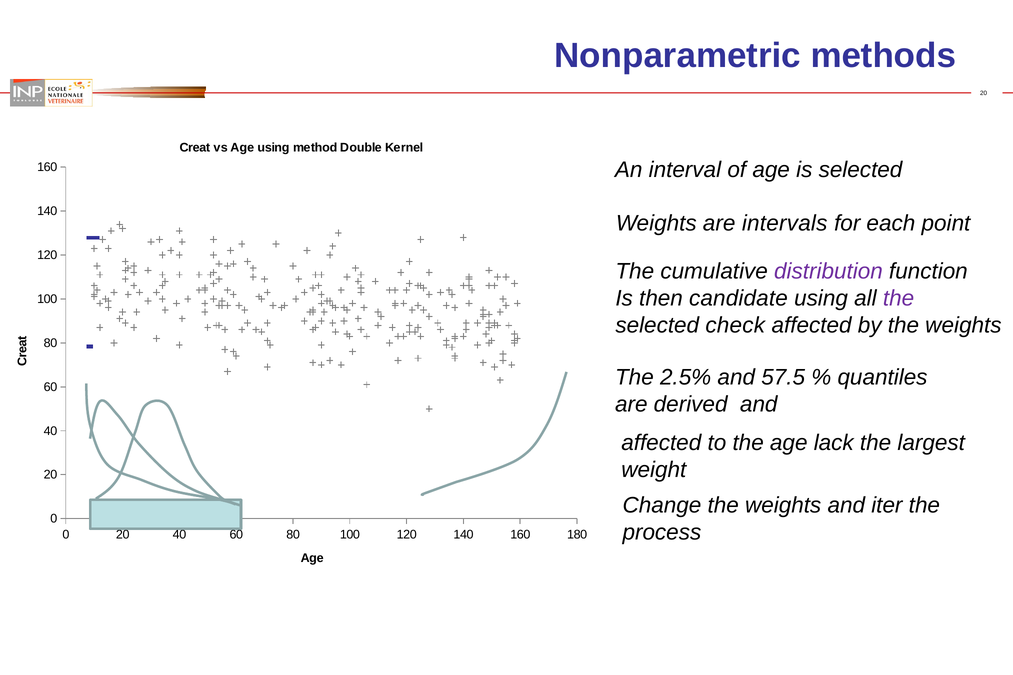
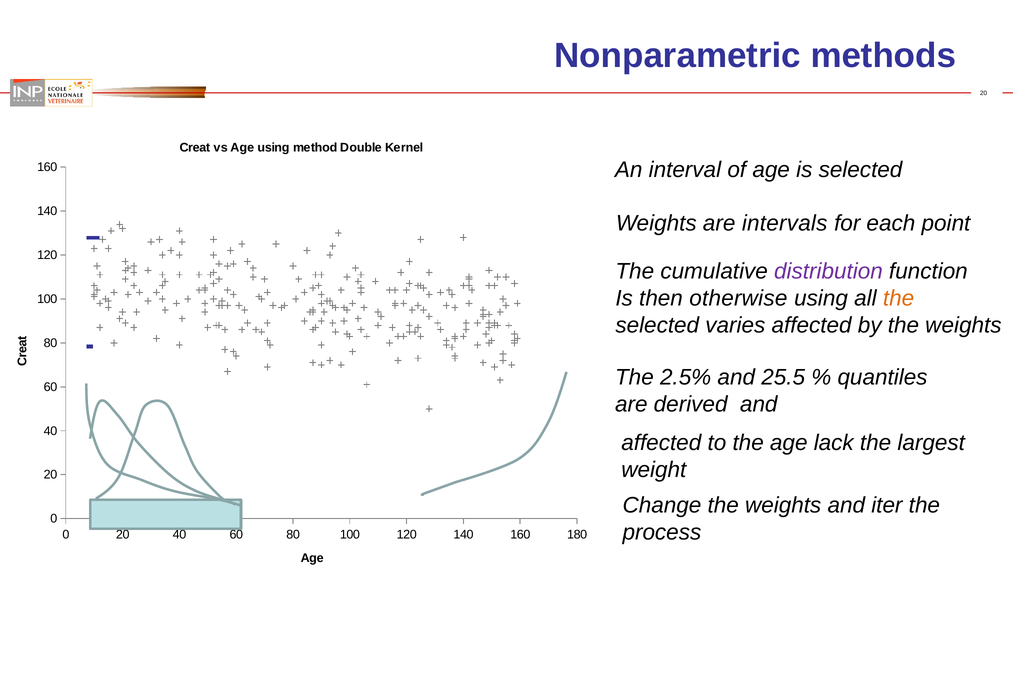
candidate: candidate -> otherwise (738, 298)
the colour: purple -> orange (899, 298)
check: check -> varies (735, 325)
57.5: 57.5 -> 25.5 (783, 377)
